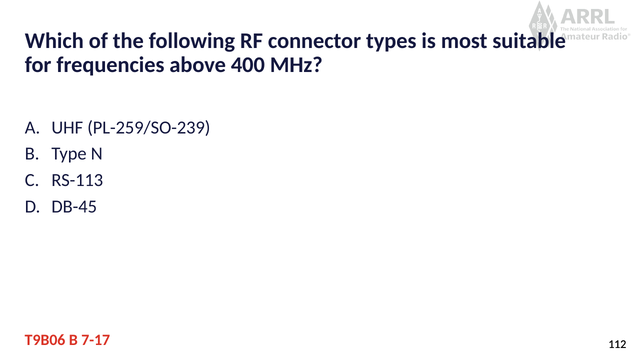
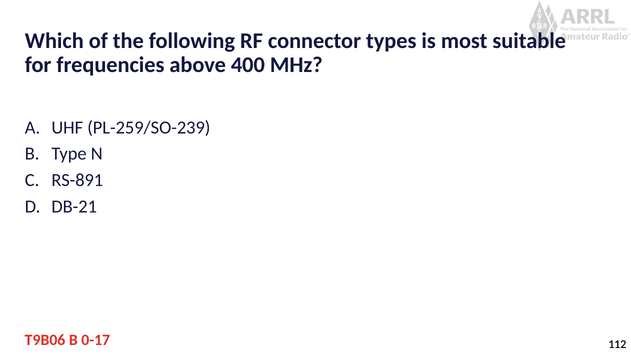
RS-113: RS-113 -> RS-891 (77, 180)
DB-45: DB-45 -> DB-21 (74, 207)
7-17: 7-17 -> 0-17 (96, 340)
